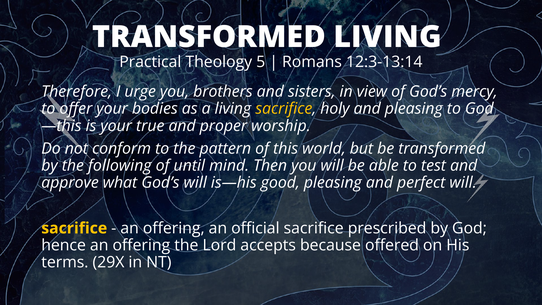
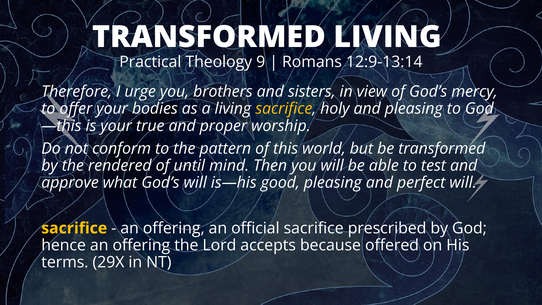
5: 5 -> 9 (261, 62)
12:3-13:14: 12:3-13:14 -> 12:9-13:14 (384, 62)
following: following -> rendered (120, 166)
